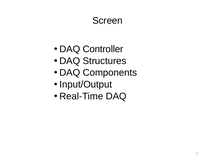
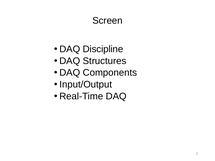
Controller: Controller -> Discipline (103, 49)
